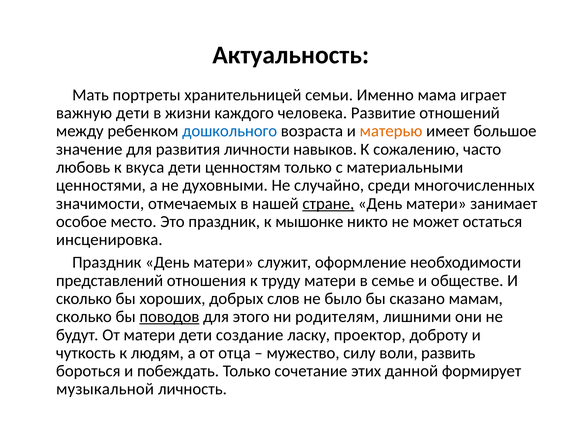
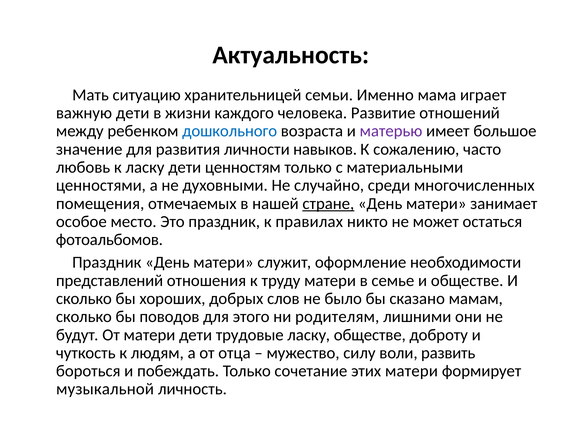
портреты: портреты -> ситуацию (147, 95)
матерью colour: orange -> purple (391, 131)
к вкуса: вкуса -> ласку (145, 167)
значимости: значимости -> помещения (100, 203)
мышонке: мышонке -> правилах (309, 221)
инсценировка: инсценировка -> фотоальбомов (109, 239)
поводов underline: present -> none (169, 316)
создание: создание -> трудовые (250, 334)
ласку проектор: проектор -> обществе (370, 334)
этих данной: данной -> матери (411, 371)
